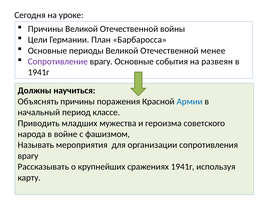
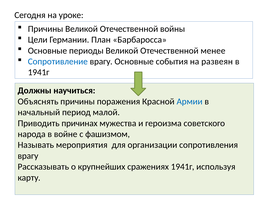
Сопротивление colour: purple -> blue (58, 62)
классе: классе -> малой (106, 112)
младших: младших -> причинах (80, 123)
